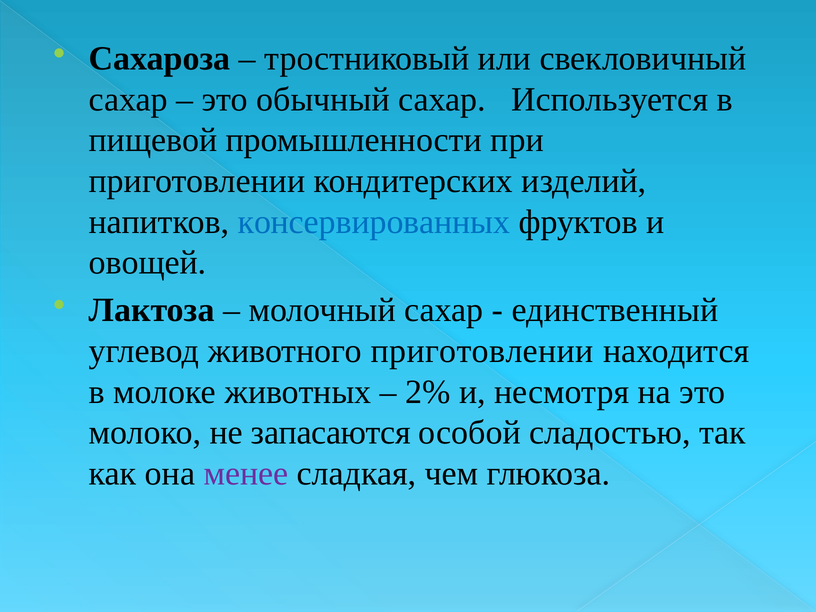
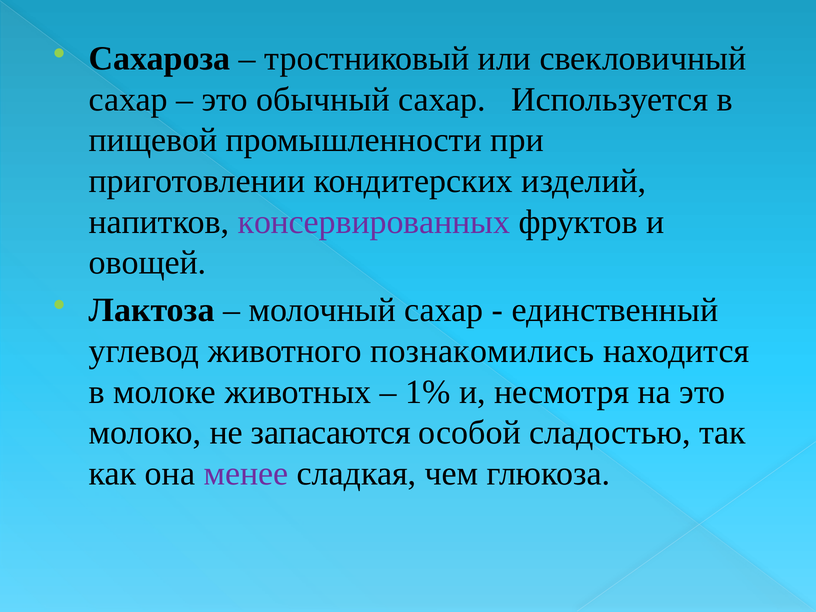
консервированных colour: blue -> purple (374, 222)
животного приготовлении: приготовлении -> познакомились (482, 351)
2%: 2% -> 1% (428, 392)
